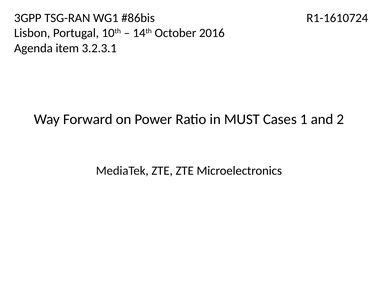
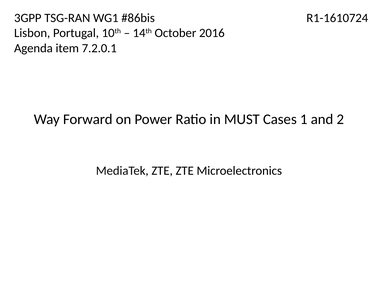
3.2.3.1: 3.2.3.1 -> 7.2.0.1 (99, 48)
